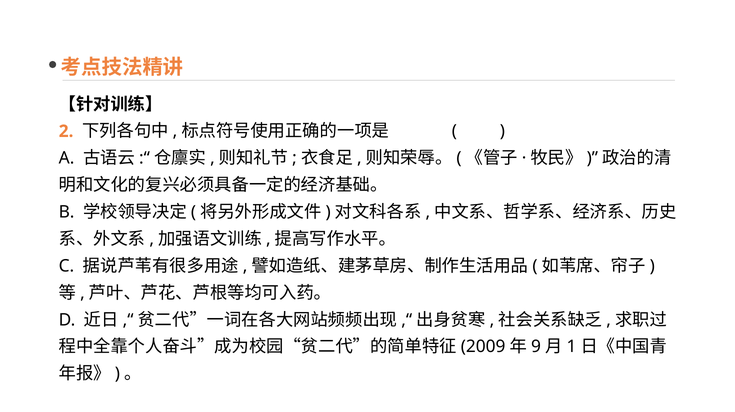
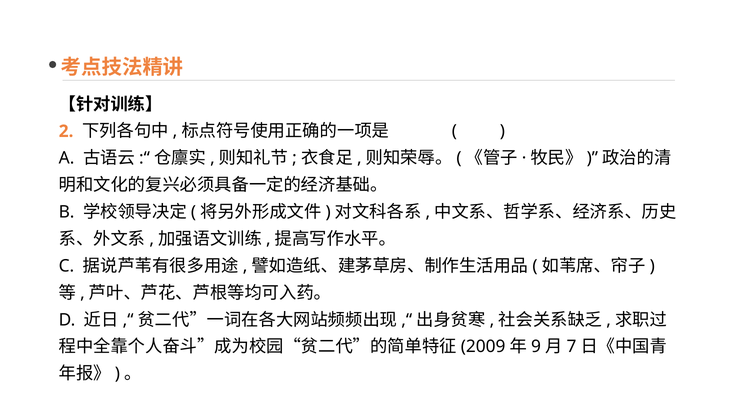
1: 1 -> 7 (571, 347)
